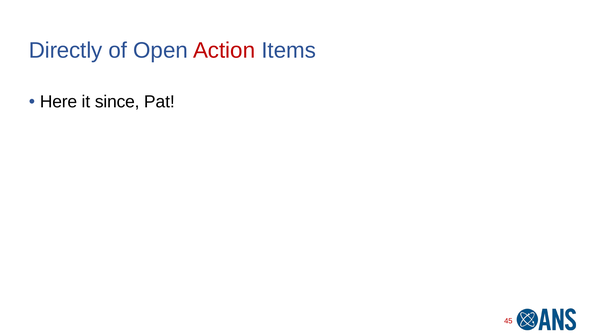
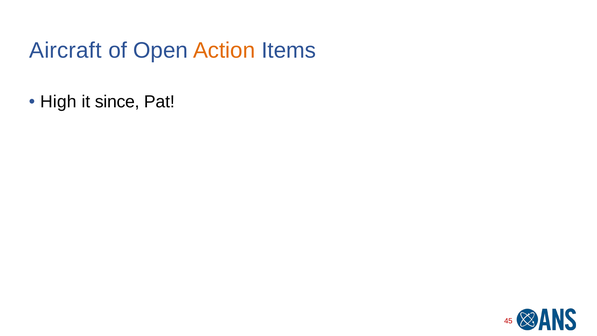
Directly: Directly -> Aircraft (65, 51)
Action colour: red -> orange (224, 51)
Here: Here -> High (58, 102)
